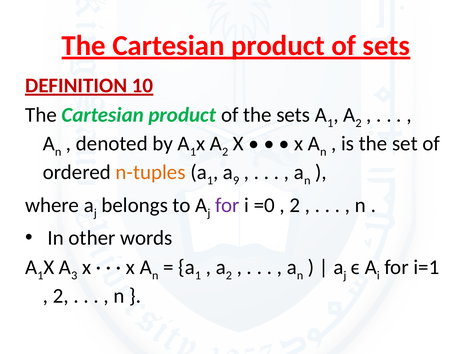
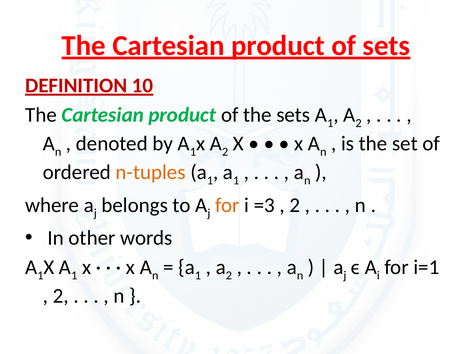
9: 9 -> 1 (236, 180)
for colour: purple -> orange (227, 205)
=0: =0 -> =3 (264, 205)
3: 3 -> 1 (74, 276)
